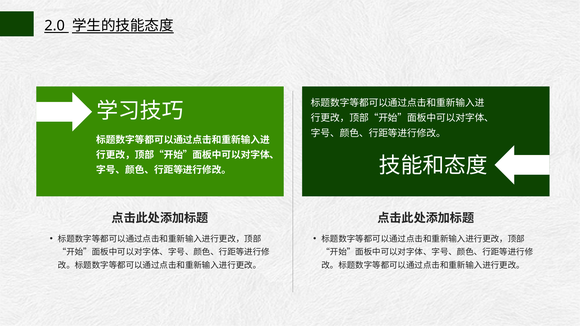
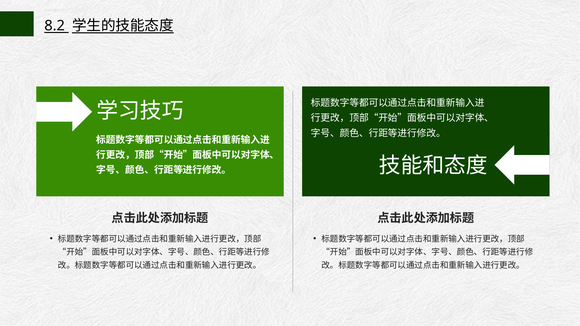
2.0: 2.0 -> 8.2 (55, 26)
